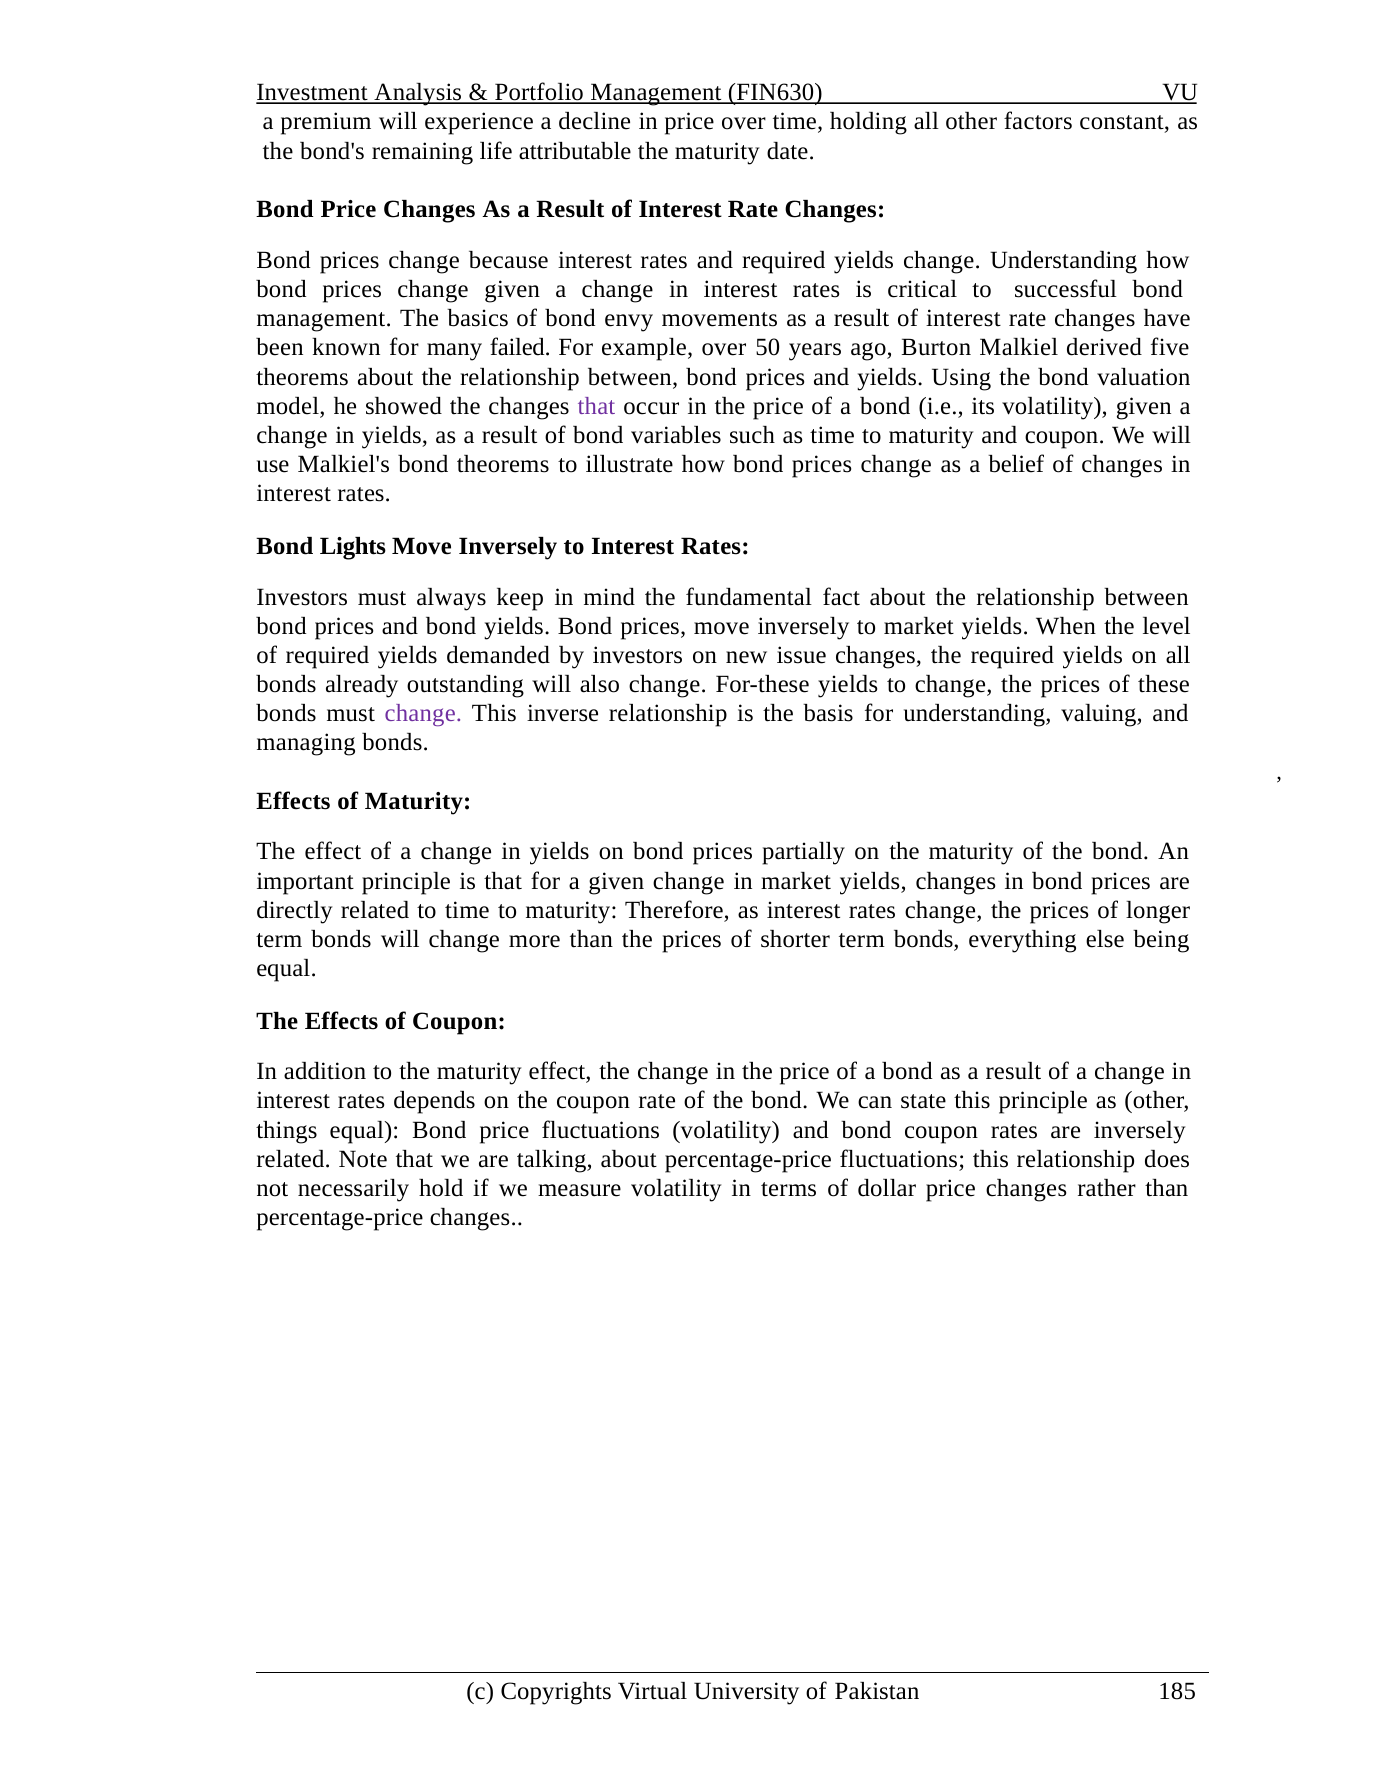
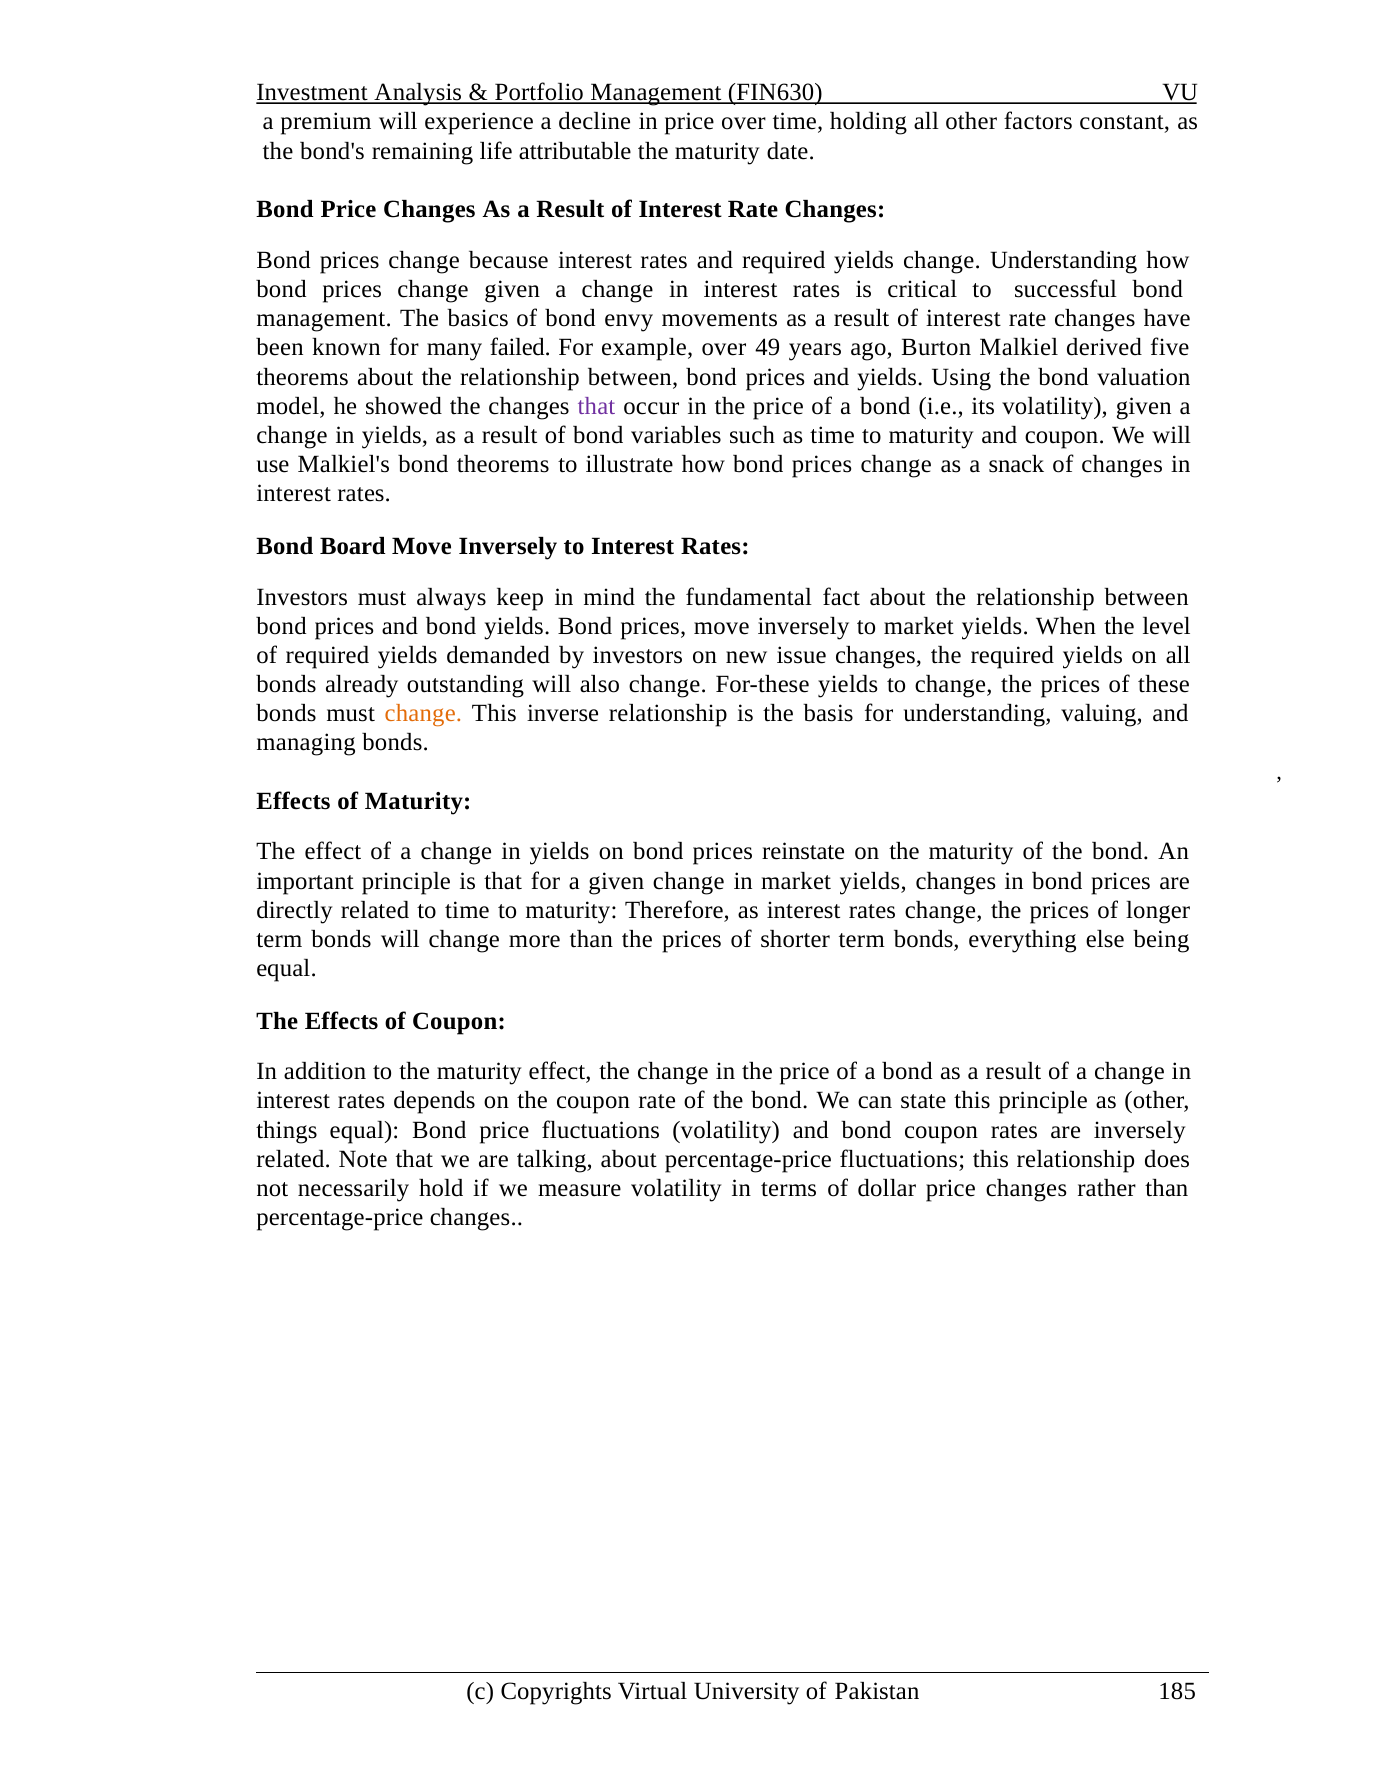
50: 50 -> 49 (768, 348)
belief: belief -> snack (1016, 464)
Lights: Lights -> Board (353, 546)
change colour: purple -> orange (423, 714)
partially: partially -> reinstate (804, 852)
